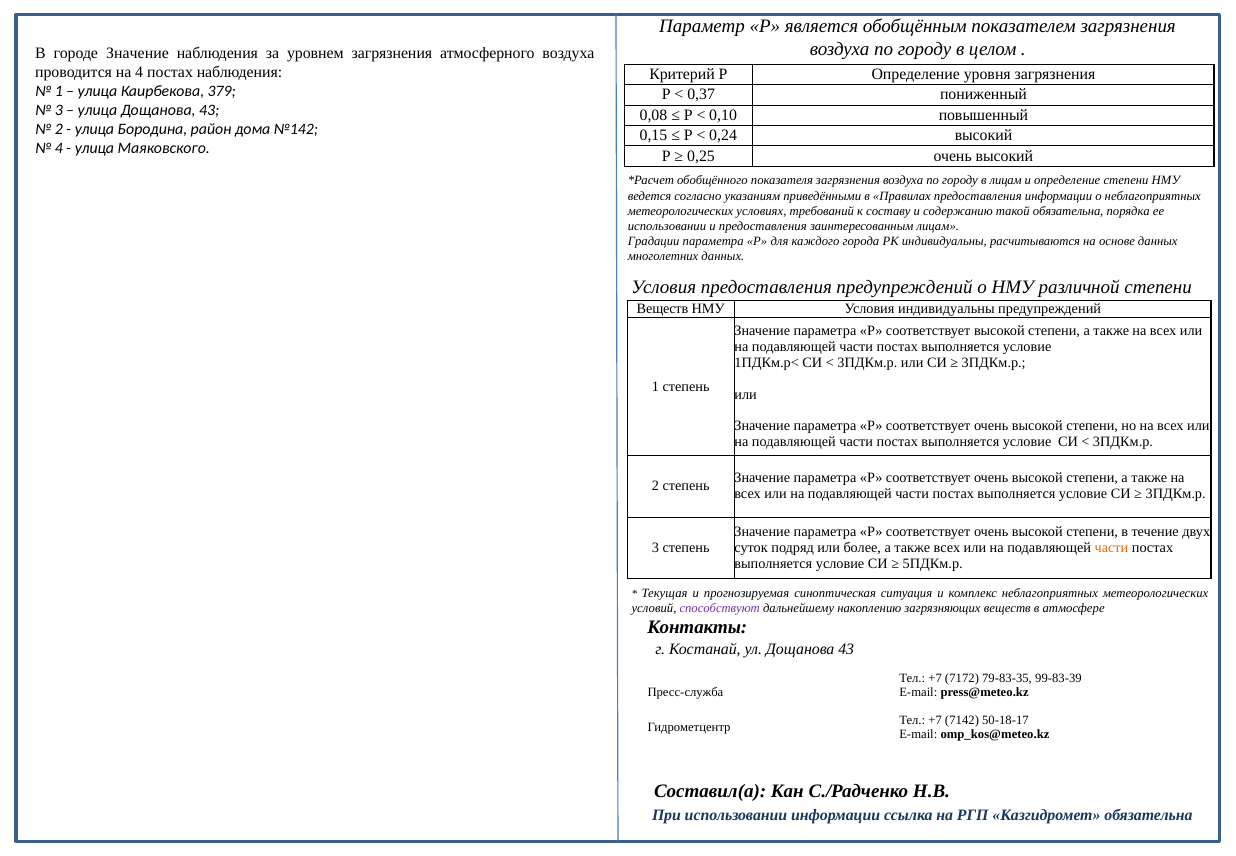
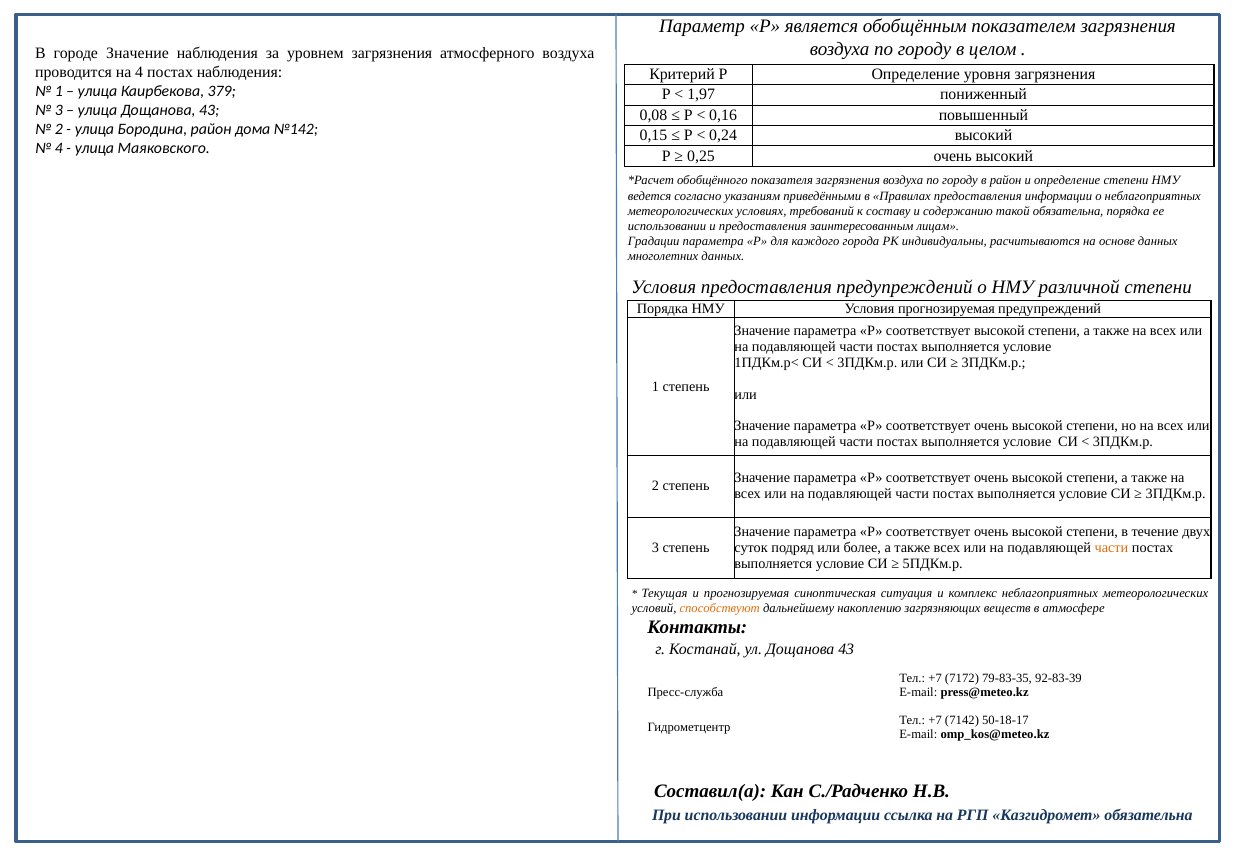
0,37: 0,37 -> 1,97 (701, 95)
0,10: 0,10 -> 0,16 (723, 115)
в лицам: лицам -> район (1006, 181)
Веществ: Веществ -> Порядка (662, 309)
Условия индивидуальны: индивидуальны -> прогнозируемая (946, 309)
способствуют colour: purple -> orange (720, 608)
99-83-39: 99-83-39 -> 92-83-39 (1058, 678)
